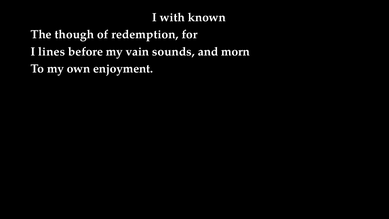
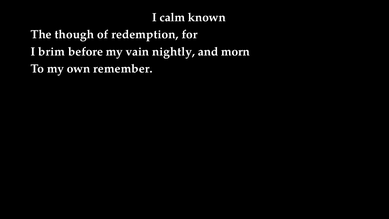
with: with -> calm (172, 17)
lines: lines -> brim (52, 52)
sounds: sounds -> nightly (174, 52)
enjoyment: enjoyment -> remember (123, 69)
